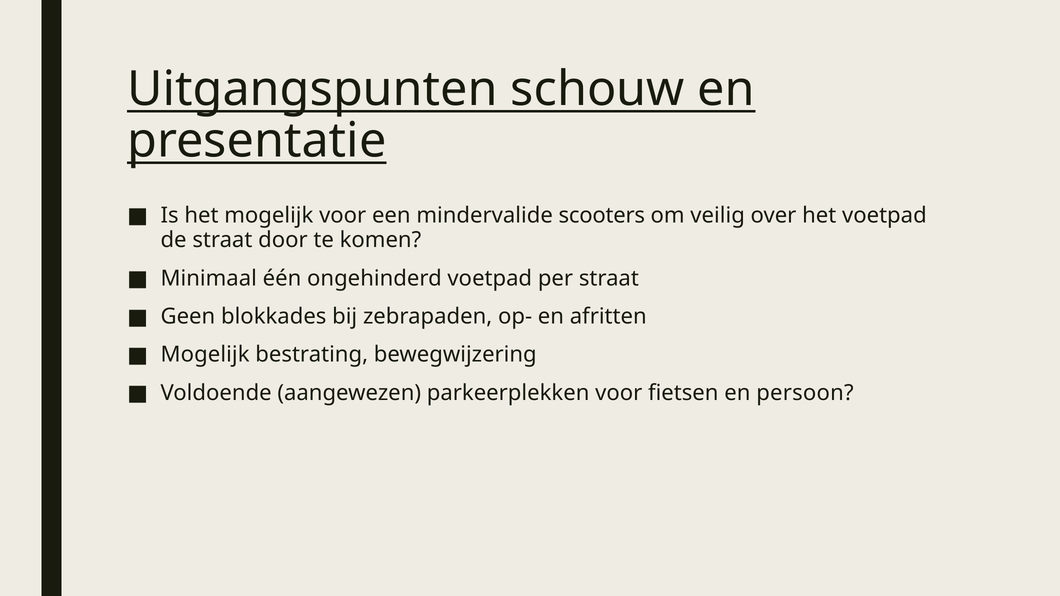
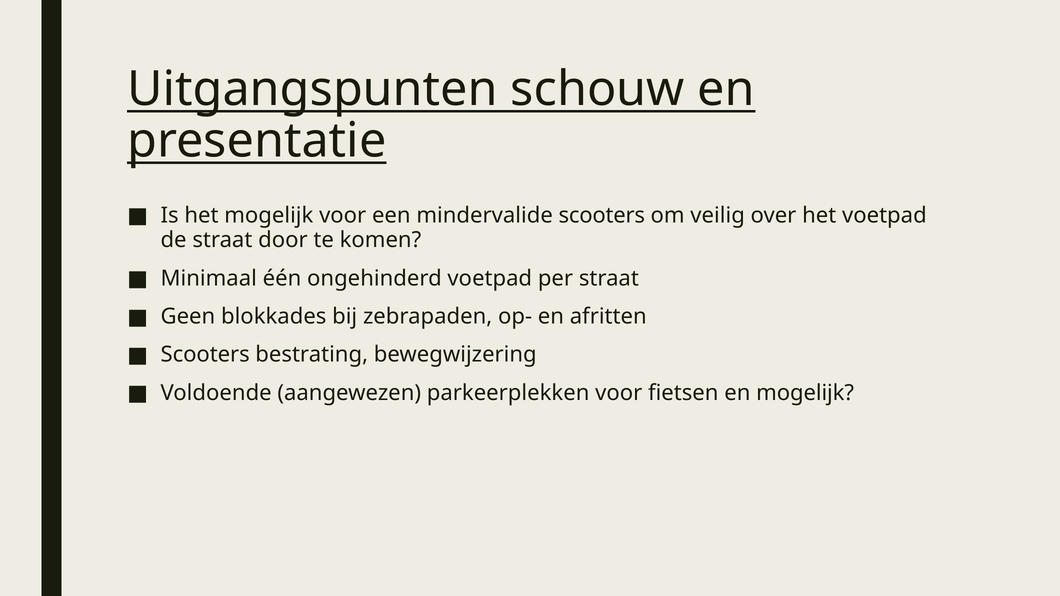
Mogelijk: Mogelijk -> Scooters (205, 355)
en persoon: persoon -> mogelijk (805, 393)
